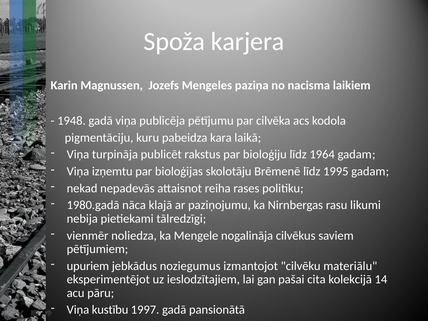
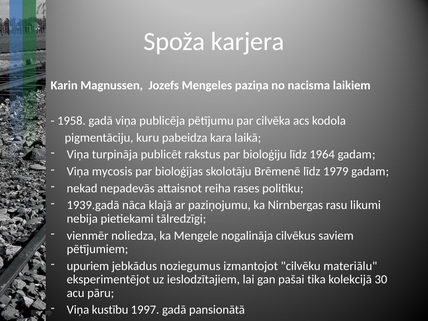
1948: 1948 -> 1958 (71, 121)
izņemtu: izņemtu -> mycosis (112, 171)
1995: 1995 -> 1979 (336, 171)
1980.gadā: 1980.gadā -> 1939.gadā (93, 205)
cita: cita -> tika (316, 279)
14: 14 -> 30 (381, 279)
